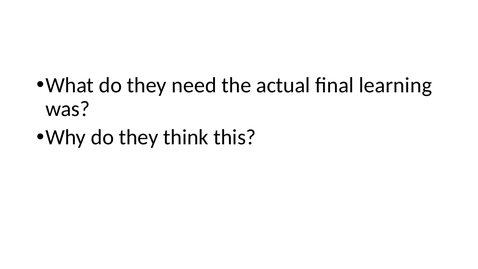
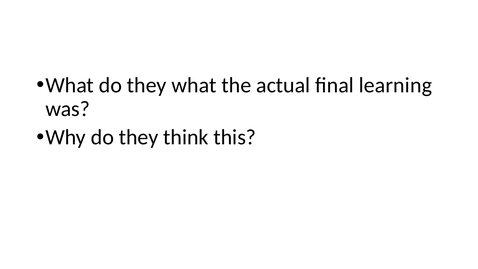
they need: need -> what (194, 85)
